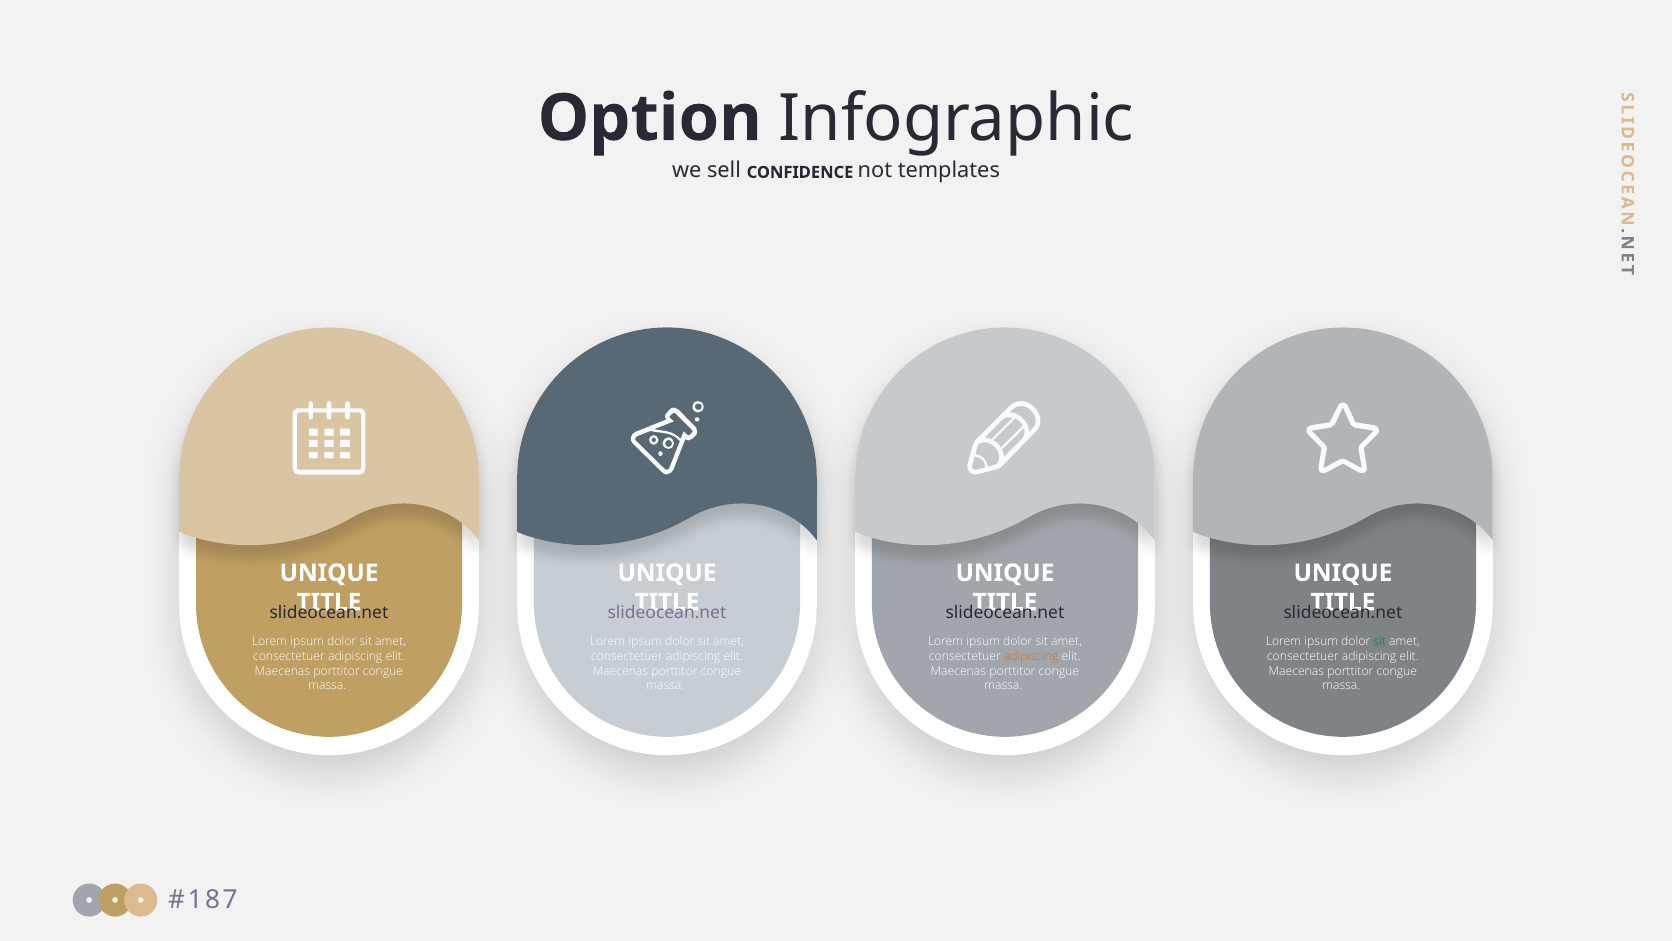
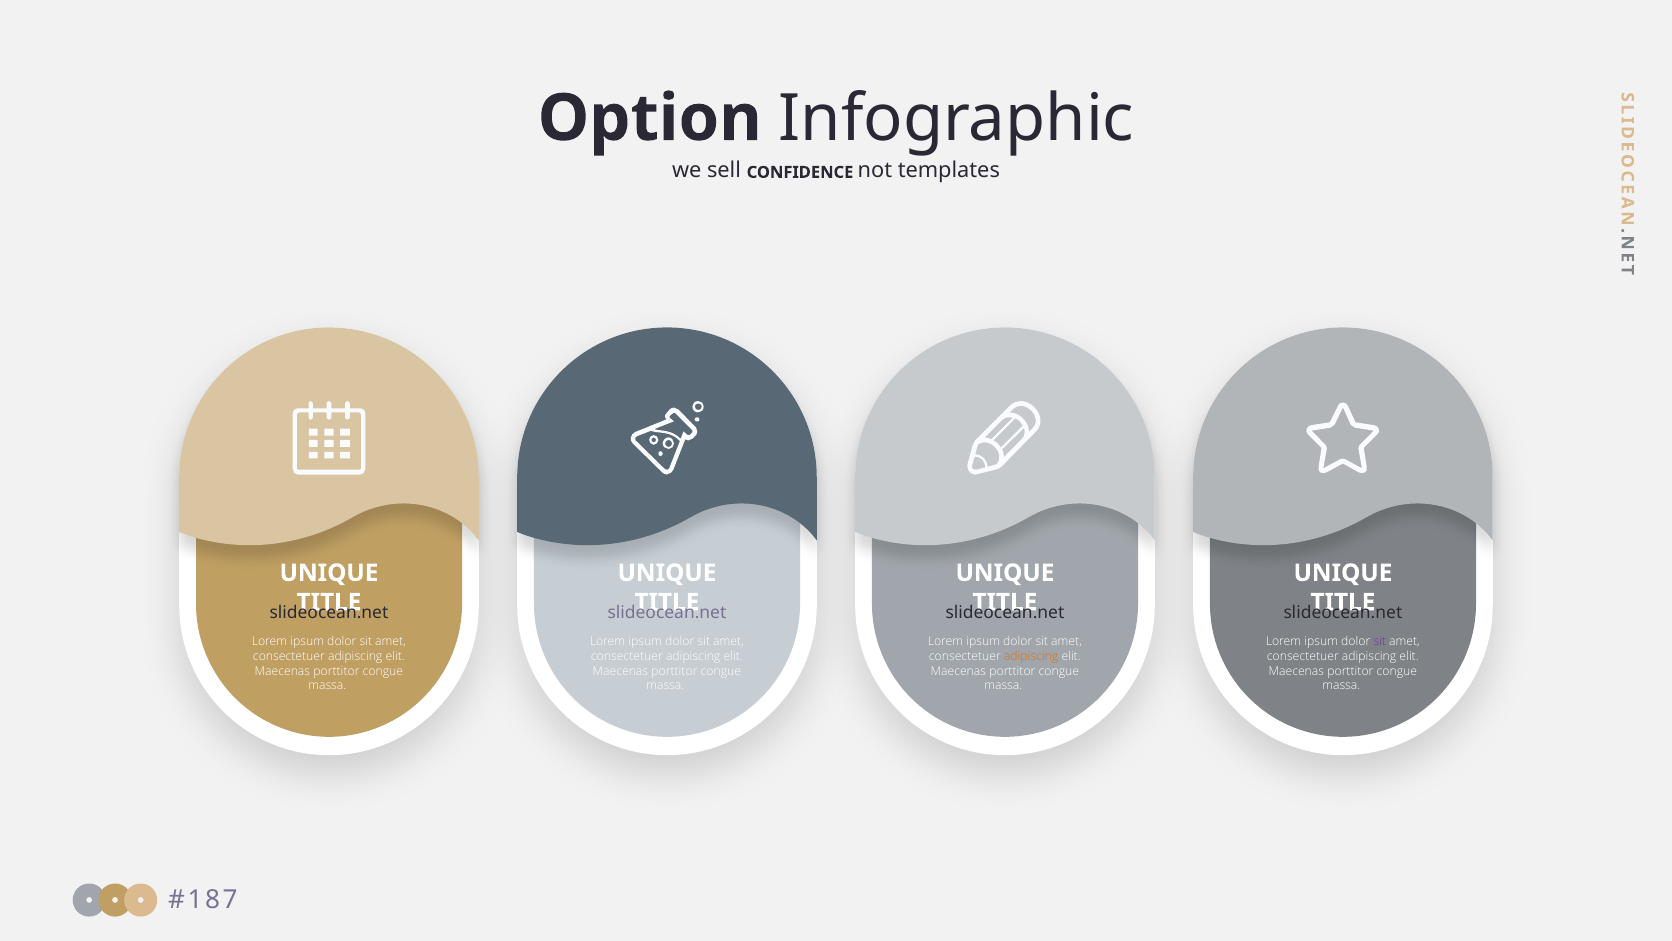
sit colour: green -> purple (1380, 642)
